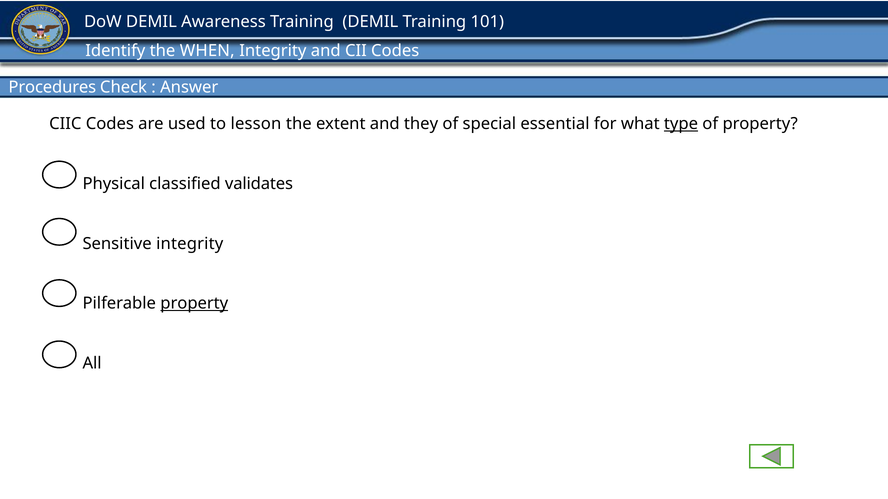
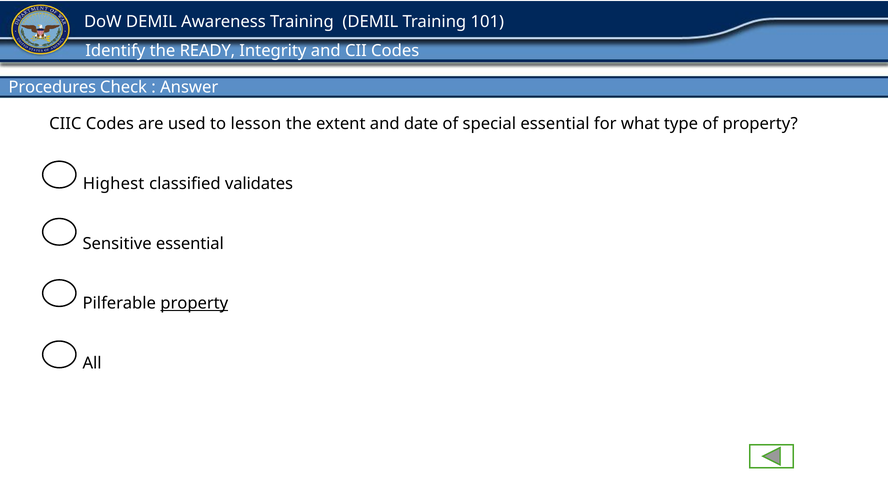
WHEN: WHEN -> READY (207, 51)
they: they -> date (421, 124)
type underline: present -> none (681, 124)
Physical: Physical -> Highest (114, 184)
Sensitive integrity: integrity -> essential (190, 244)
